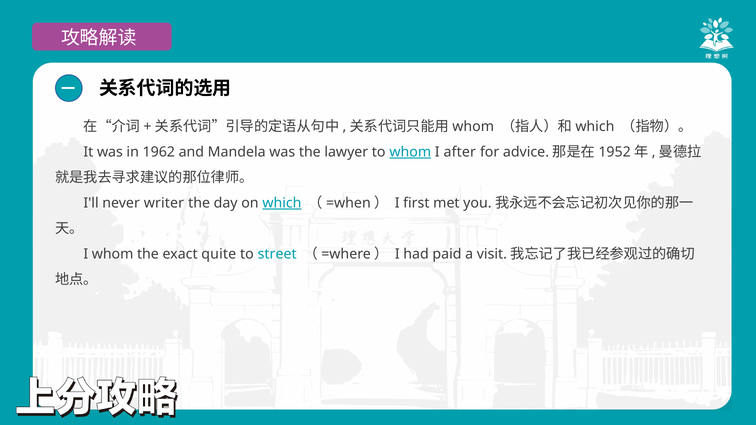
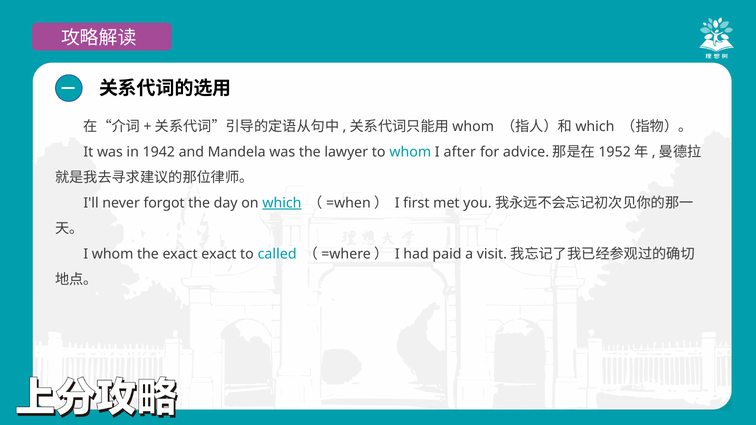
1962: 1962 -> 1942 (159, 152)
whom underline: present -> none (410, 152)
writer: writer -> forgot (164, 203)
exact quite: quite -> exact (219, 254)
street: street -> called (277, 254)
